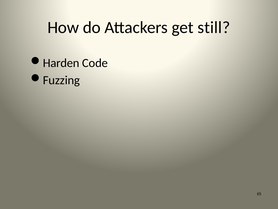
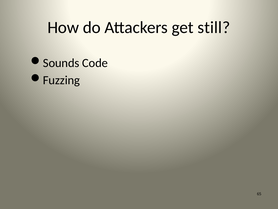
Harden: Harden -> Sounds (61, 63)
